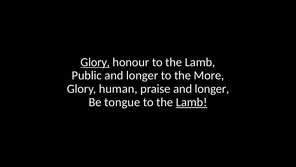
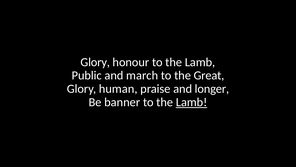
Glory underline: present -> none (95, 62)
longer: longer -> march (142, 75)
More: More -> Great (209, 75)
tongue: tongue -> banner (122, 102)
